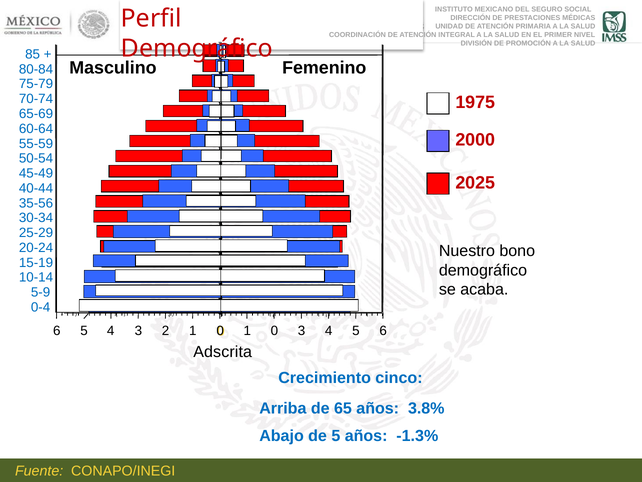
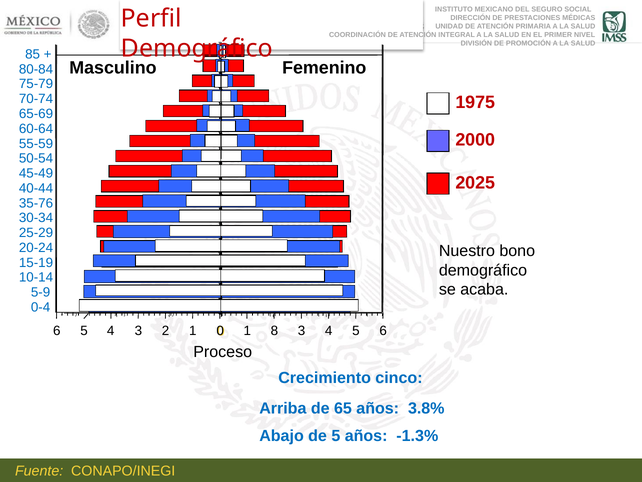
35-56: 35-56 -> 35-76 (36, 203)
1 0: 0 -> 8 (274, 330)
Adscrita: Adscrita -> Proceso (223, 352)
